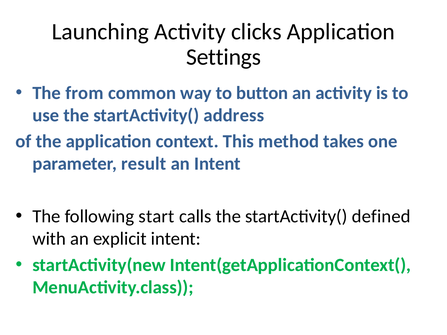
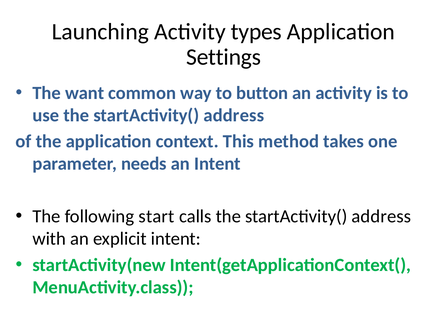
clicks: clicks -> types (256, 32)
from: from -> want (85, 93)
result: result -> needs (144, 164)
calls the startActivity( defined: defined -> address (381, 217)
